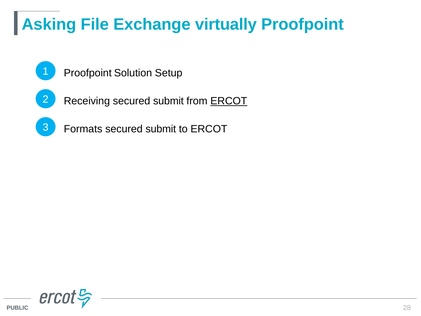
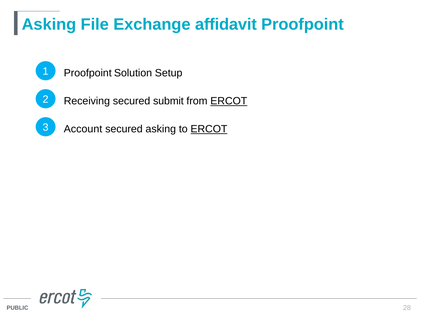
virtually: virtually -> affidavit (226, 24)
Formats: Formats -> Account (83, 129)
submit: submit -> asking (161, 129)
ERCOT underline: none -> present (209, 129)
